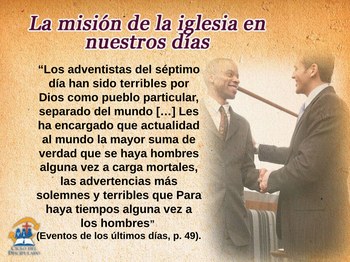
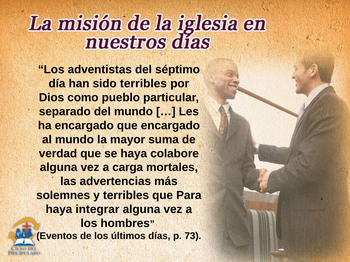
que actualidad: actualidad -> encargado (170, 126)
haya hombres: hombres -> colabore (175, 154)
tiempos: tiempos -> integrar (97, 210)
49: 49 -> 73 (193, 236)
